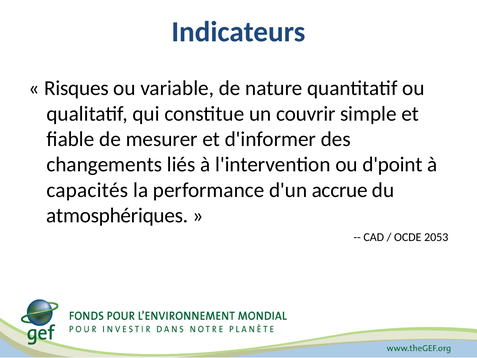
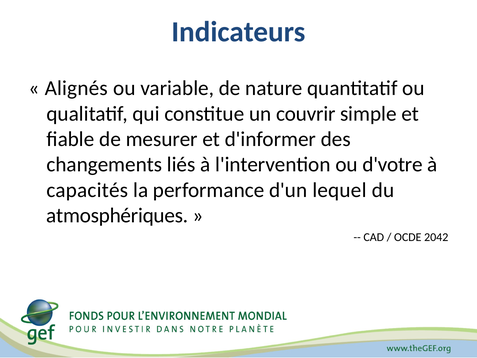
Risques: Risques -> Alignés (76, 88)
d'point: d'point -> d'votre (393, 164)
accrue: accrue -> lequel (339, 190)
2053: 2053 -> 2042 (436, 237)
